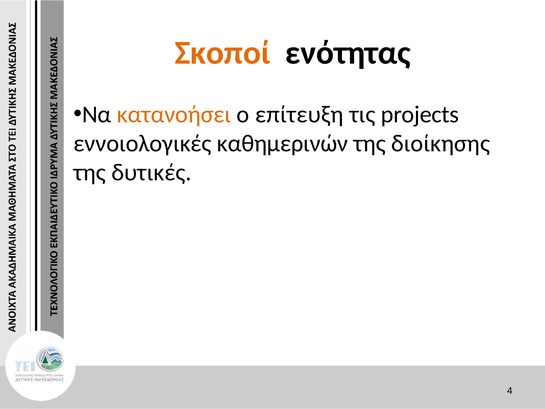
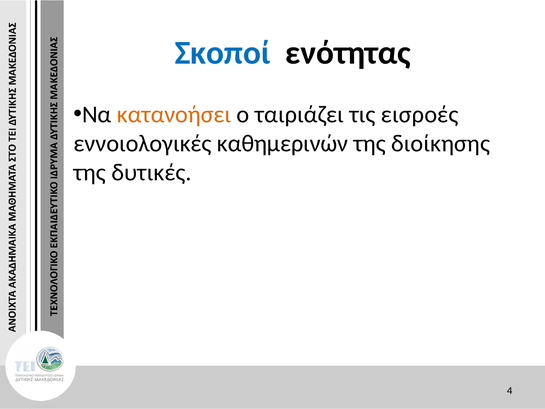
Σκοποί colour: orange -> blue (223, 53)
επίτευξη: επίτευξη -> ταιριάζει (299, 114)
projects: projects -> εισροές (420, 114)
